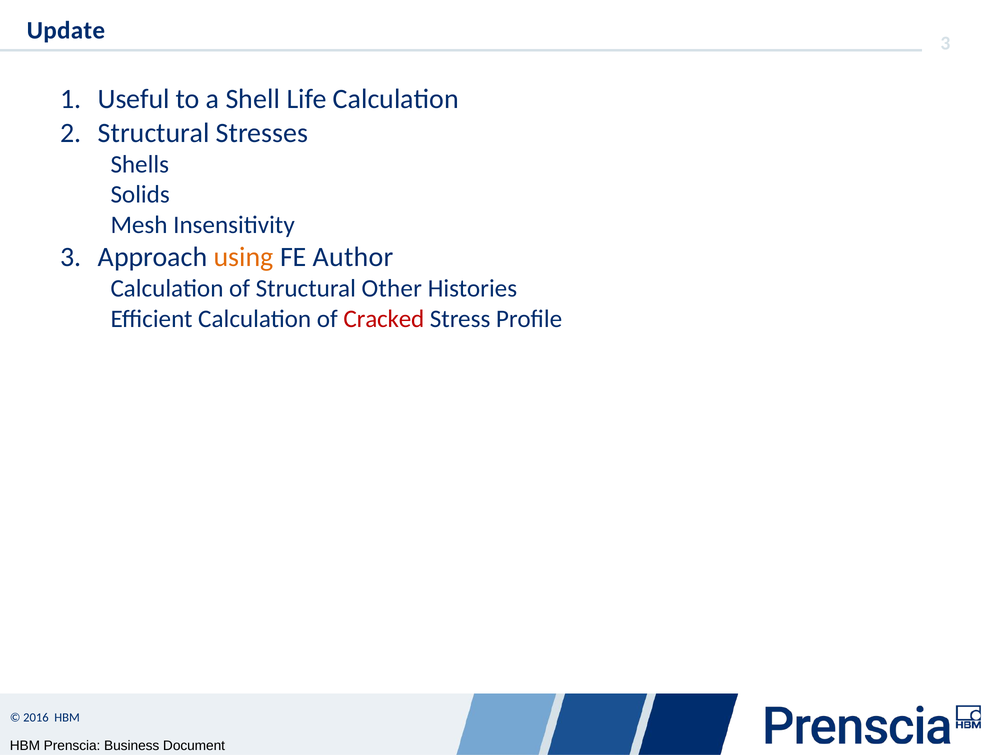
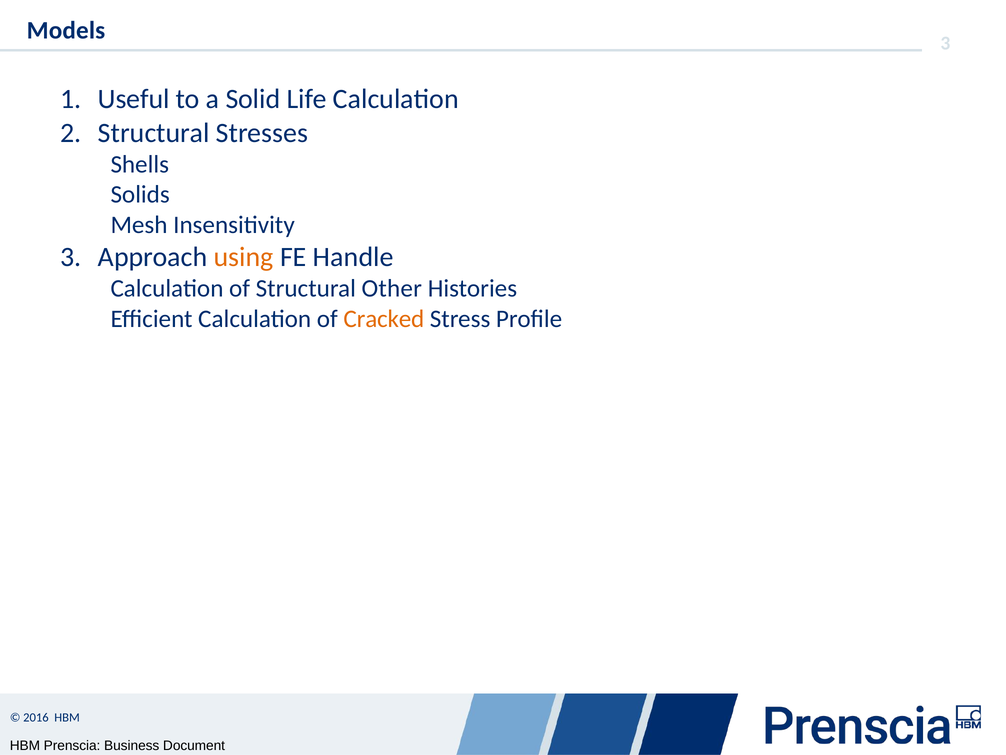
Update: Update -> Models (66, 30)
Shell: Shell -> Solid (253, 99)
Author: Author -> Handle (353, 257)
Cracked colour: red -> orange (384, 319)
